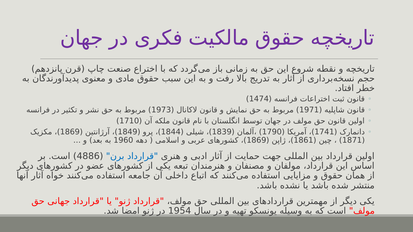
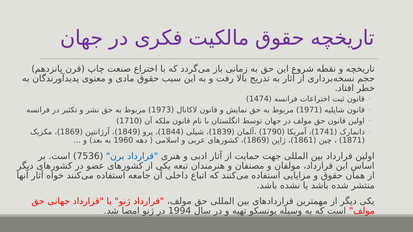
4886: 4886 -> 7536 (88, 156)
1954: 1954 -> 1994 (180, 211)
